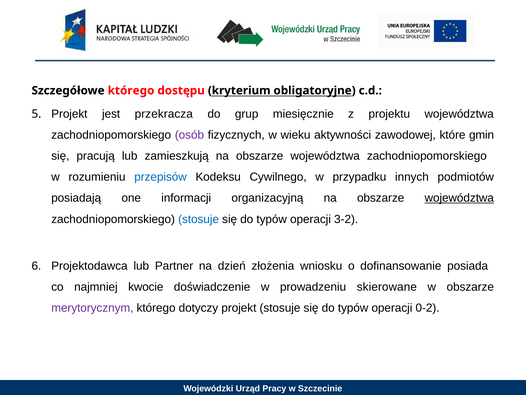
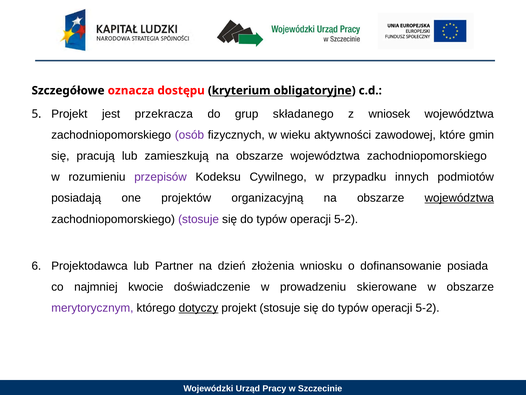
Szczegółowe którego: którego -> oznacza (131, 90)
miesięcznie: miesięcznie -> składanego (303, 114)
projektu: projektu -> wniosek (389, 114)
przepisów colour: blue -> purple (161, 177)
informacji: informacji -> projektów (186, 198)
stosuje colour: blue -> purple (199, 219)
3-2: 3-2 -> 5-2 (346, 219)
dotyczy underline: none -> present (198, 308)
0-2: 0-2 -> 5-2 (428, 308)
